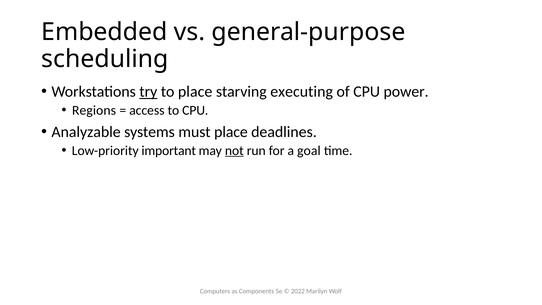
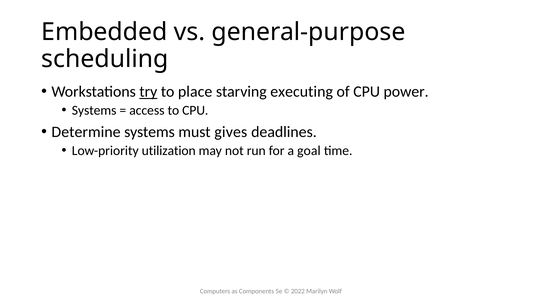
Regions: Regions -> Systems (94, 110)
Analyzable: Analyzable -> Determine (86, 132)
must place: place -> gives (231, 132)
important: important -> utilization (169, 150)
not underline: present -> none (234, 150)
